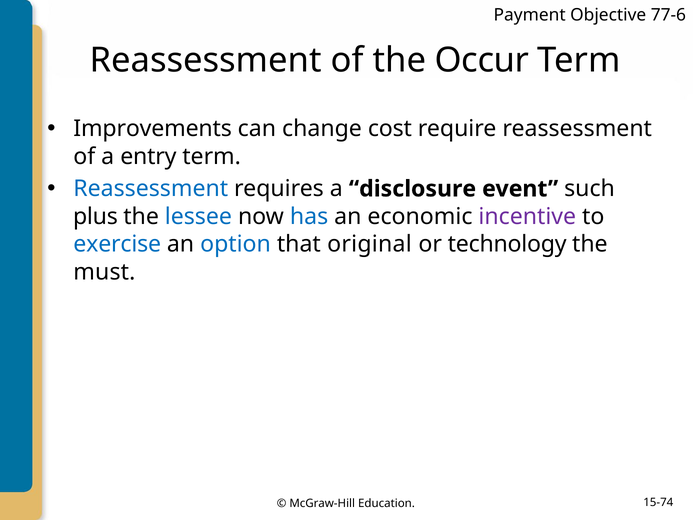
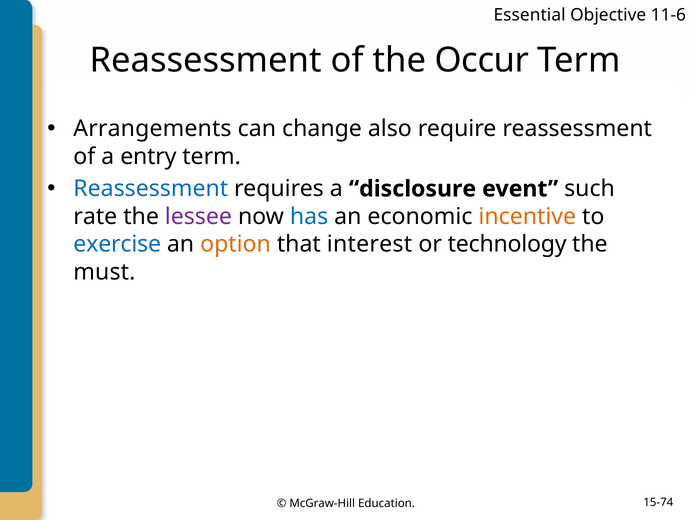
Payment: Payment -> Essential (530, 15)
77-6: 77-6 -> 11-6 (668, 15)
Improvements: Improvements -> Arrangements (152, 129)
cost: cost -> also (390, 129)
plus: plus -> rate (95, 216)
lessee colour: blue -> purple (198, 216)
incentive colour: purple -> orange (527, 216)
option colour: blue -> orange (236, 244)
original: original -> interest (369, 244)
